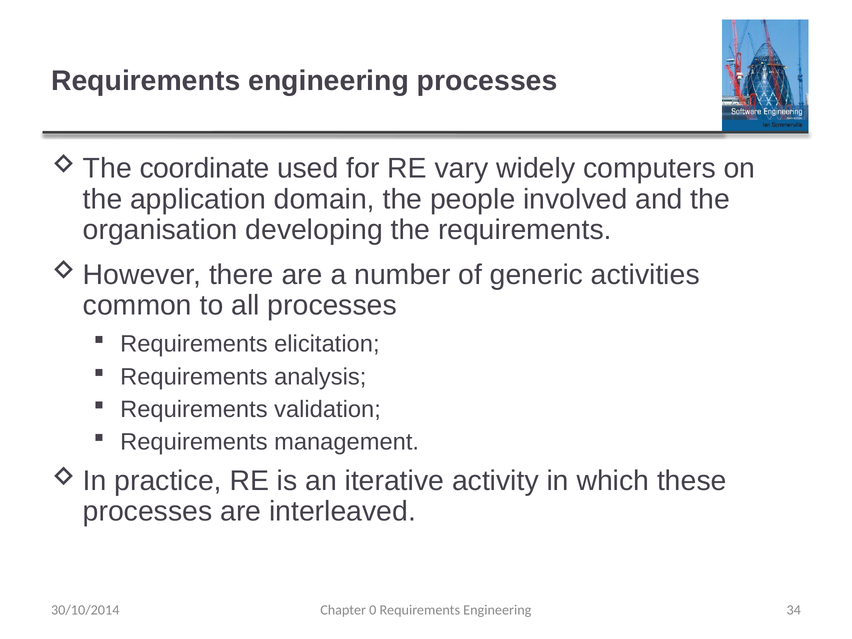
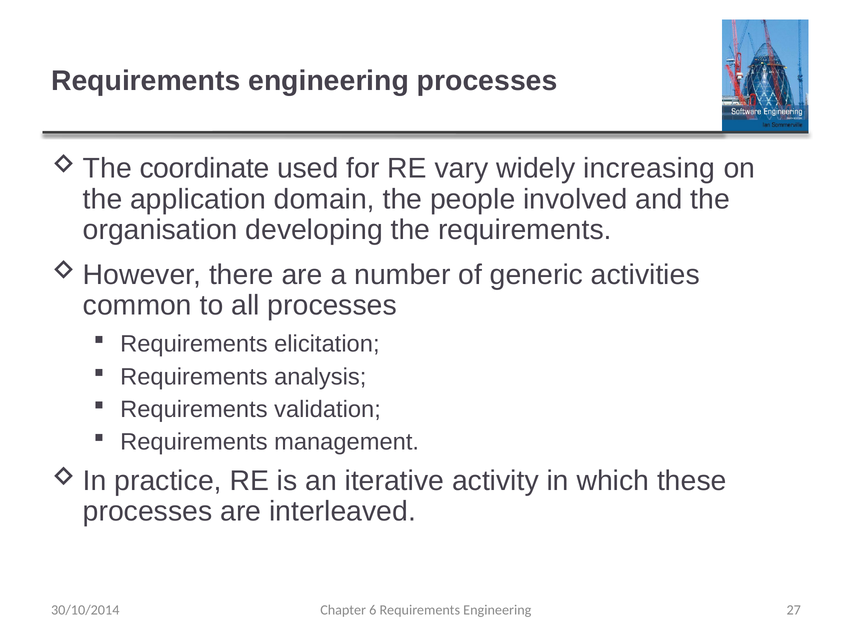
computers: computers -> increasing (649, 168)
0: 0 -> 6 (373, 610)
34: 34 -> 27 (794, 610)
